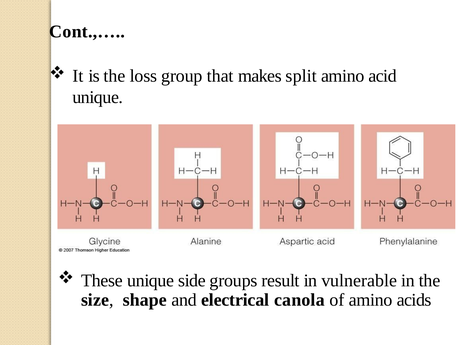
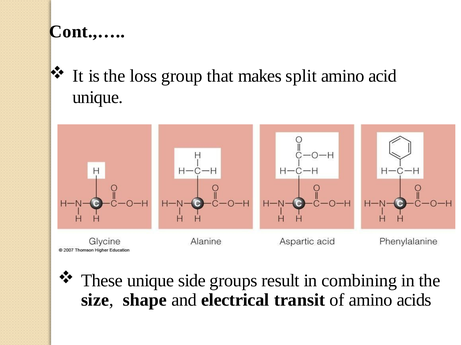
vulnerable: vulnerable -> combining (359, 281)
canola: canola -> transit (300, 301)
